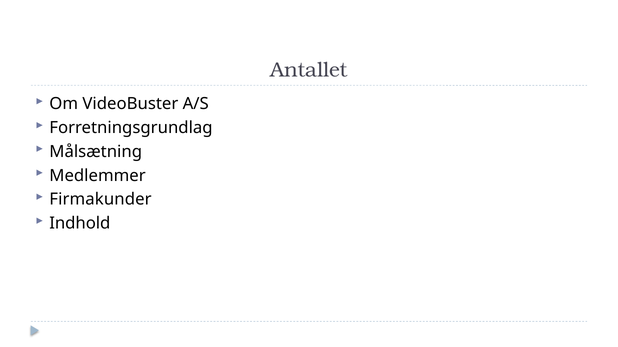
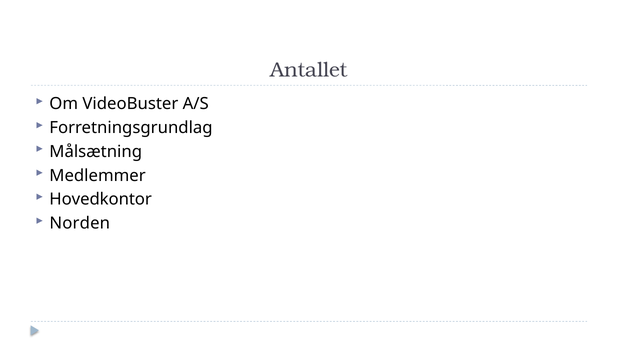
Firmakunder: Firmakunder -> Hovedkontor (101, 200)
Indhold: Indhold -> Norden (80, 224)
